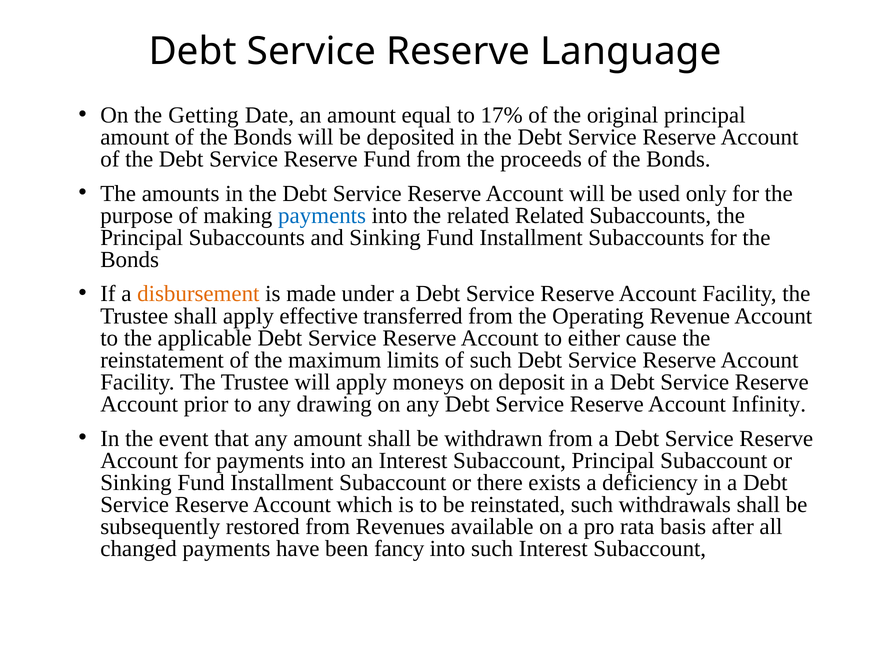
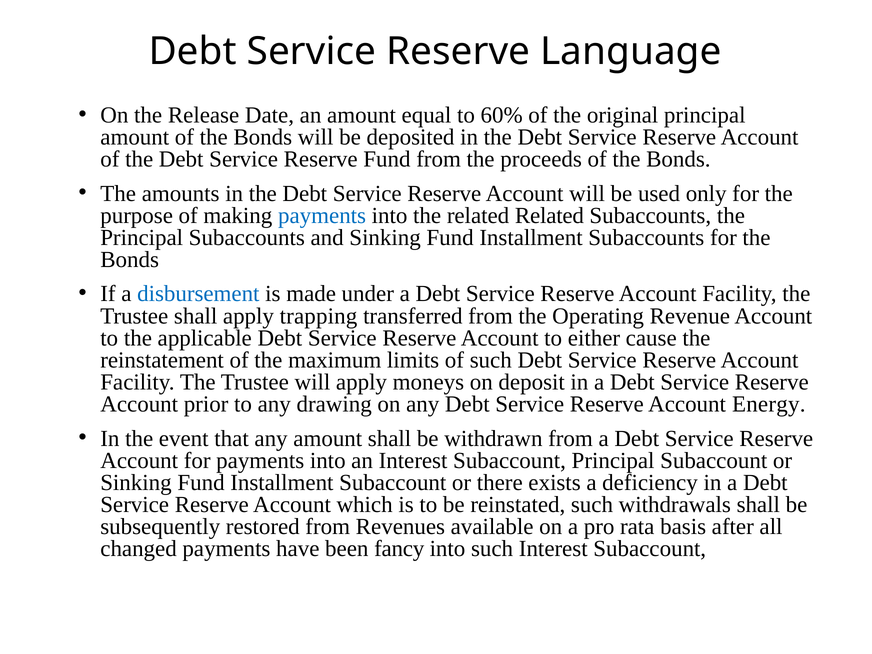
Getting: Getting -> Release (204, 115)
17%: 17% -> 60% (502, 115)
disbursement colour: orange -> blue (198, 294)
effective: effective -> trapping (319, 316)
Infinity: Infinity -> Energy (769, 404)
